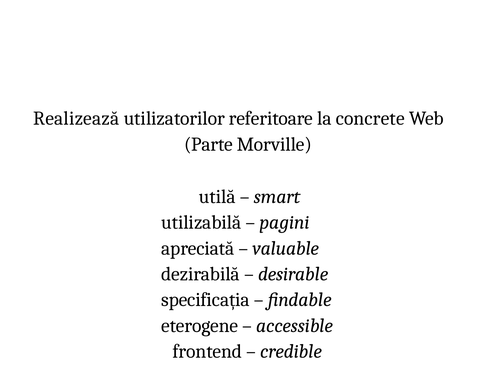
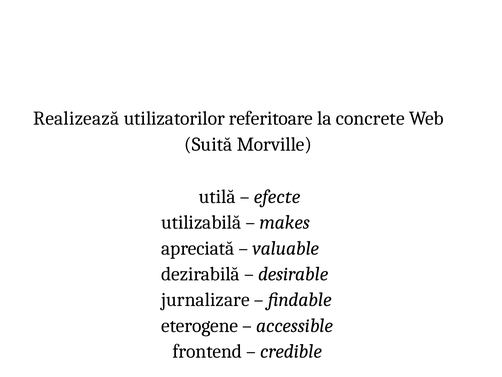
Parte: Parte -> Suită (208, 144)
smart: smart -> efecte (277, 196)
pagini: pagini -> makes (285, 222)
specificația: specificația -> jurnalizare (205, 299)
